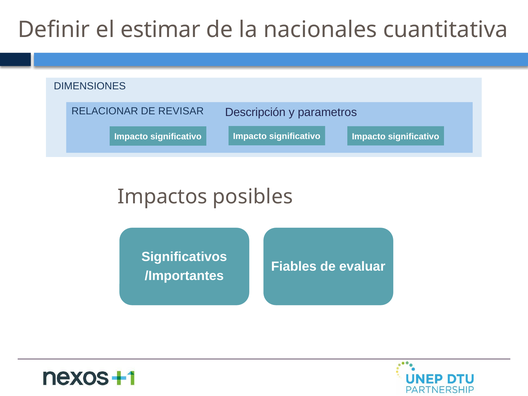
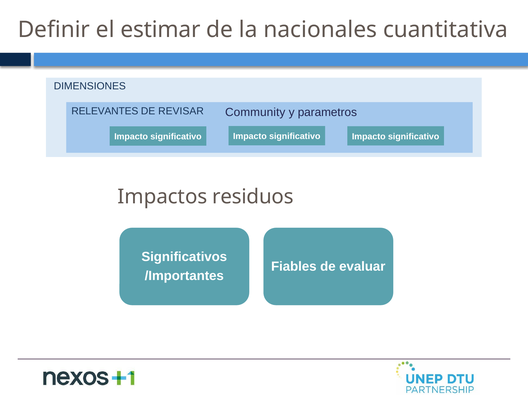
RELACIONAR: RELACIONAR -> RELEVANTES (105, 111)
Descripción: Descripción -> Community (255, 112)
posibles: posibles -> residuos (253, 197)
